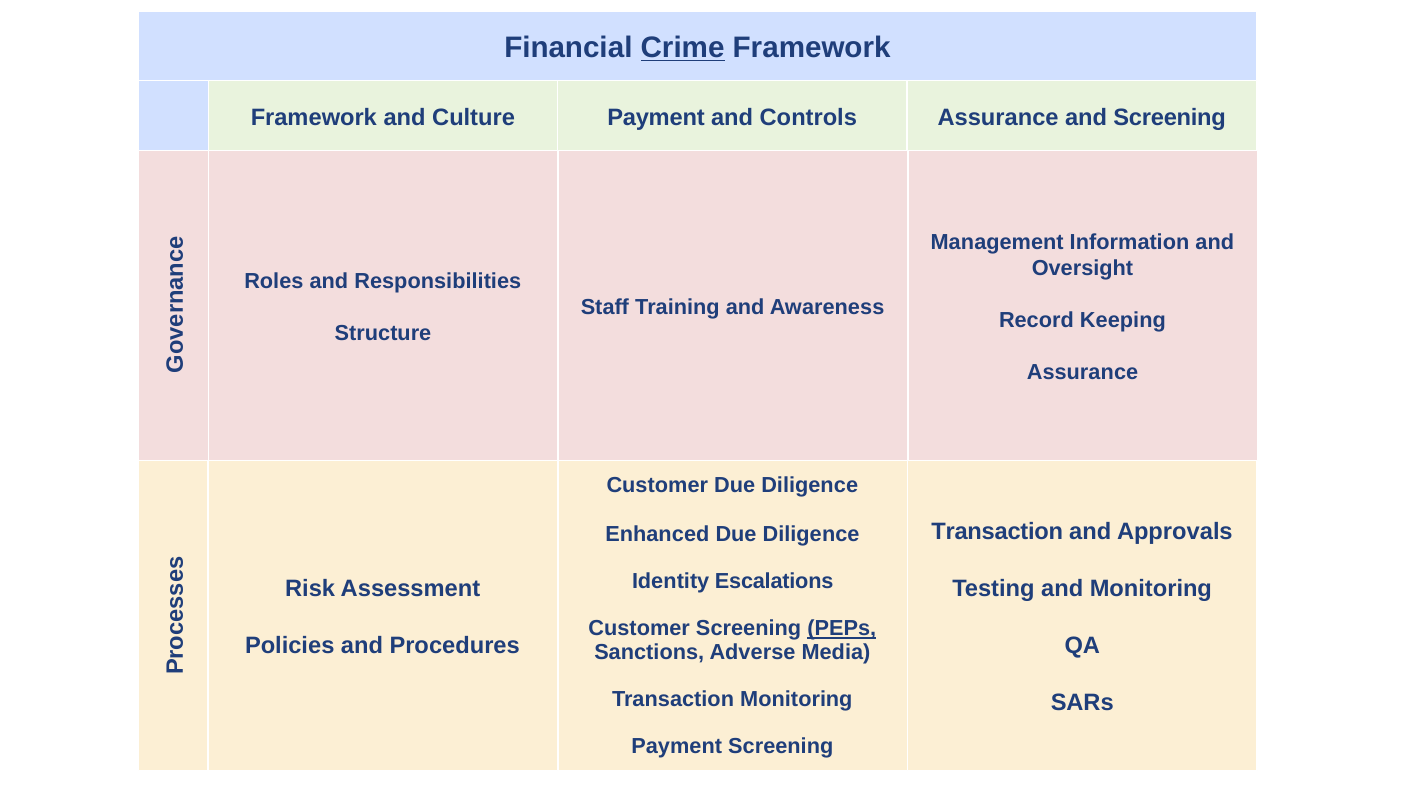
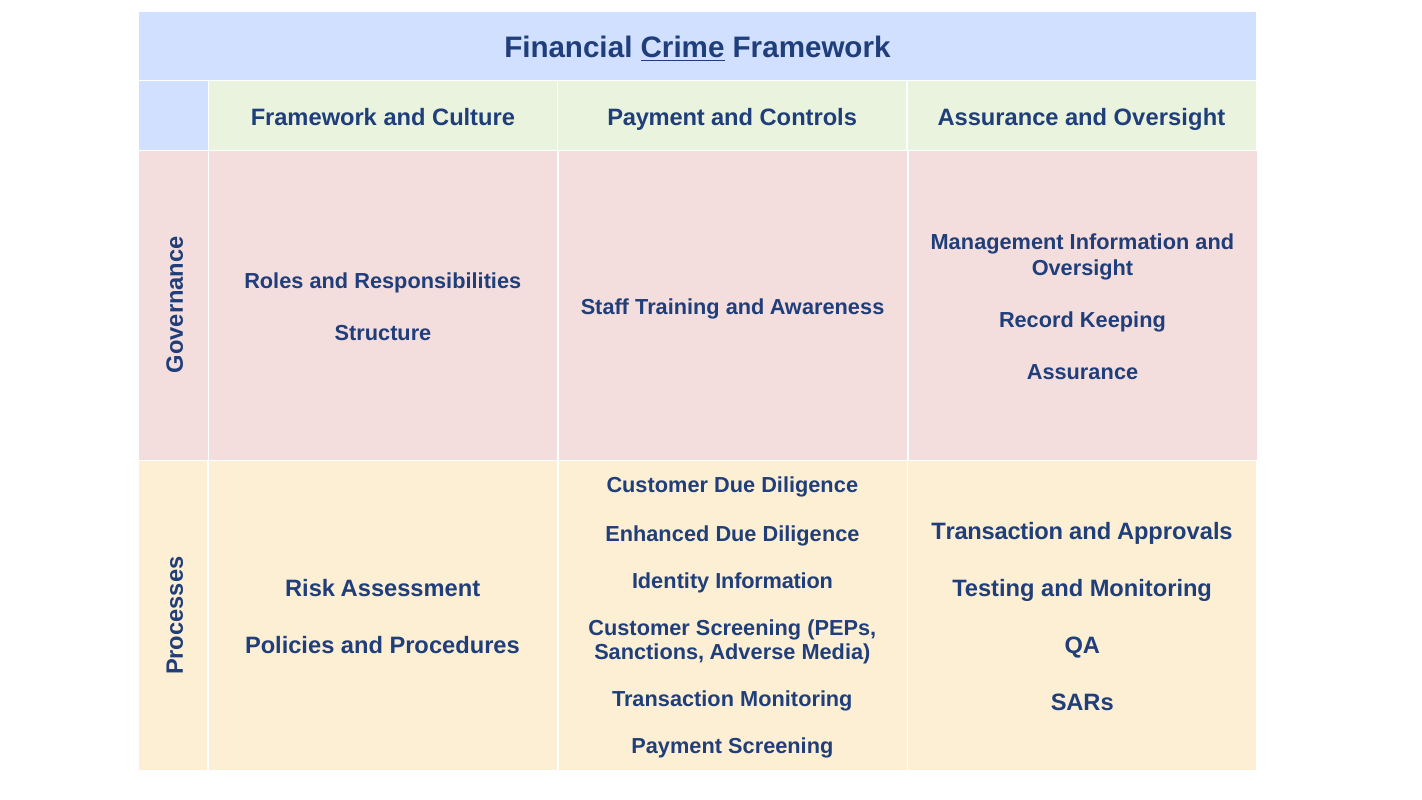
Assurance and Screening: Screening -> Oversight (1169, 117)
Identity Escalations: Escalations -> Information (774, 582)
PEPs underline: present -> none (842, 629)
